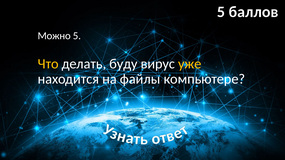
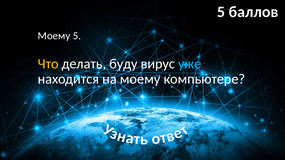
Можно: Можно -> Моему (54, 36)
уже colour: yellow -> light blue (190, 64)
на файлы: файлы -> моему (140, 79)
